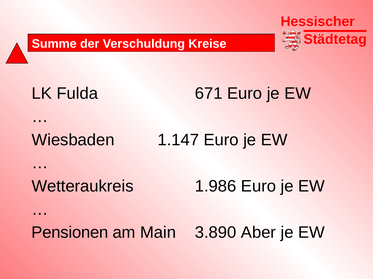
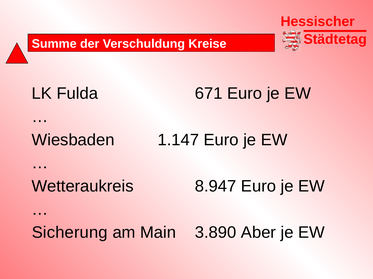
1.986: 1.986 -> 8.947 (216, 187)
Pensionen: Pensionen -> Sicherung (70, 233)
